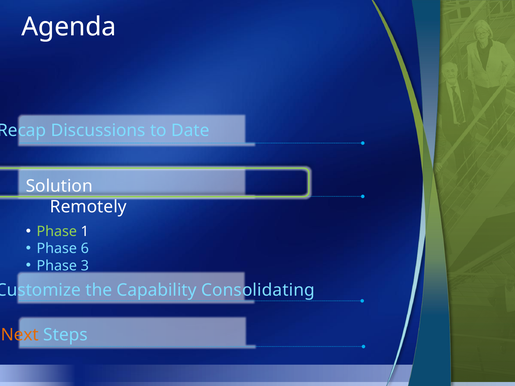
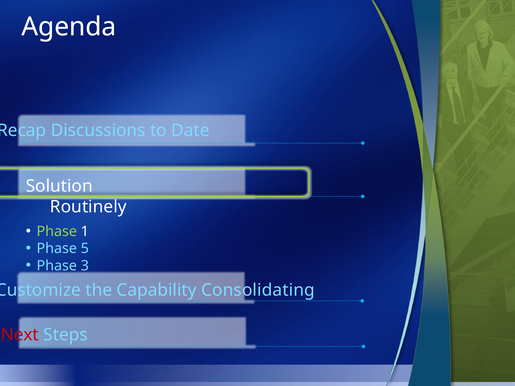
Remotely: Remotely -> Routinely (88, 207)
6: 6 -> 5 (85, 249)
Next colour: orange -> red (20, 335)
